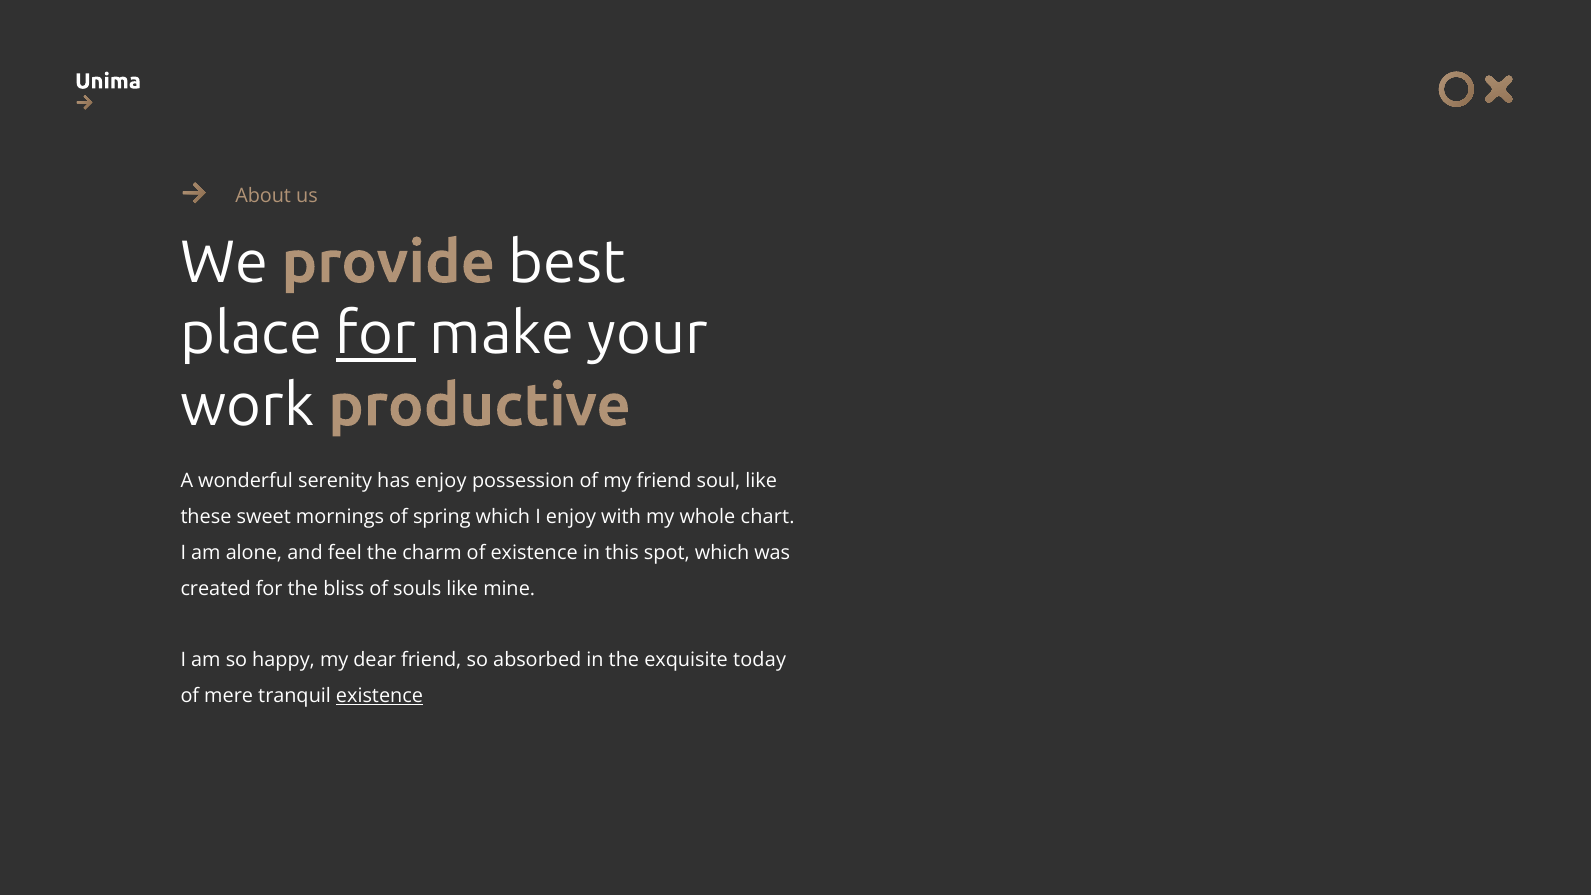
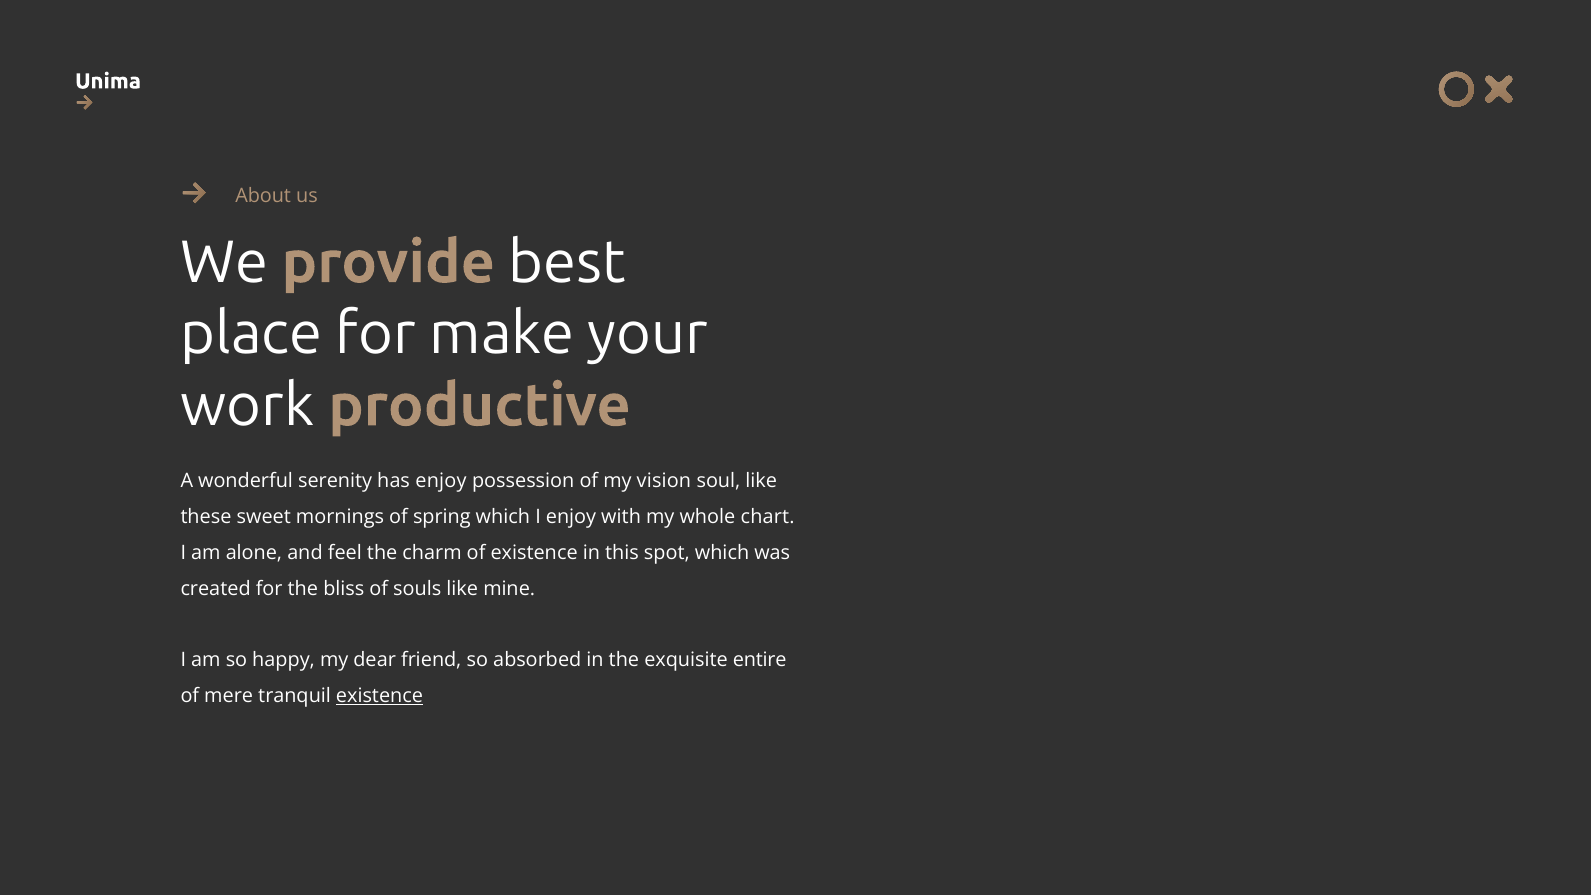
for underline: present -> none (376, 334)
my friend: friend -> vision (664, 481)
today: today -> entire (760, 660)
